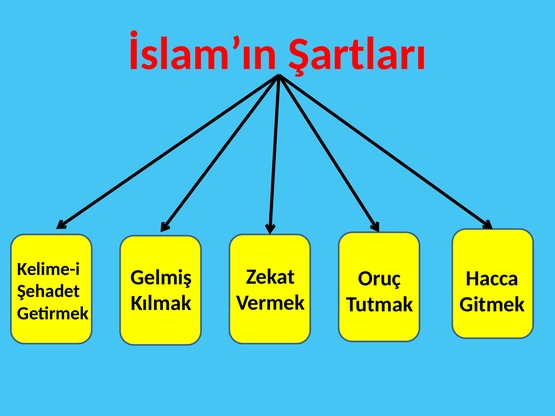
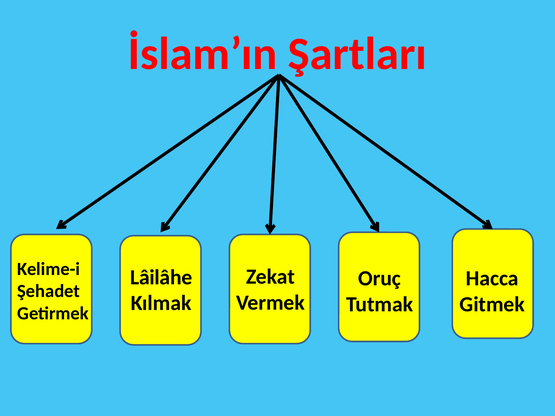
Gelmiş: Gelmiş -> Lâilâhe (161, 277)
